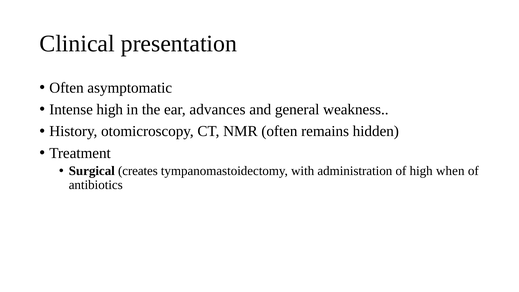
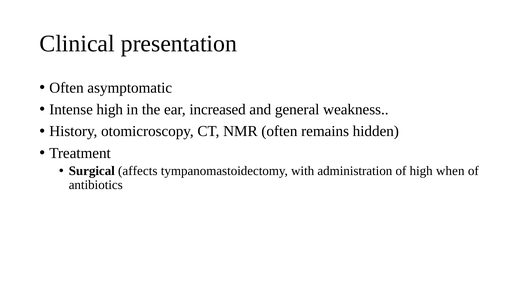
advances: advances -> increased (218, 110)
creates: creates -> affects (138, 171)
